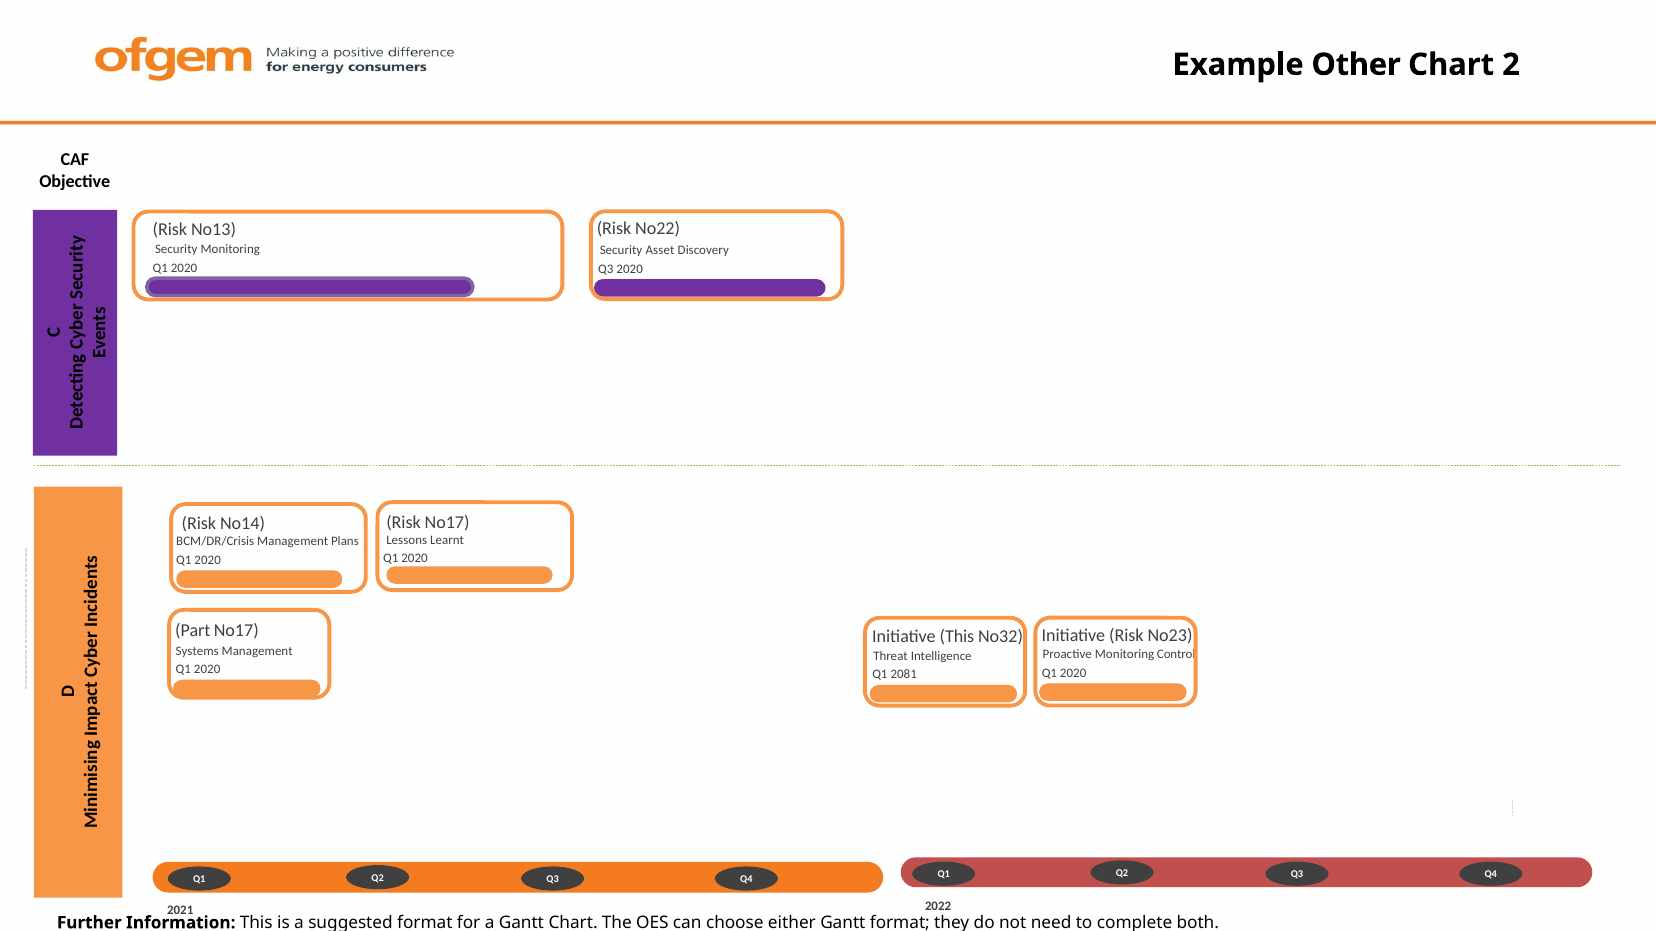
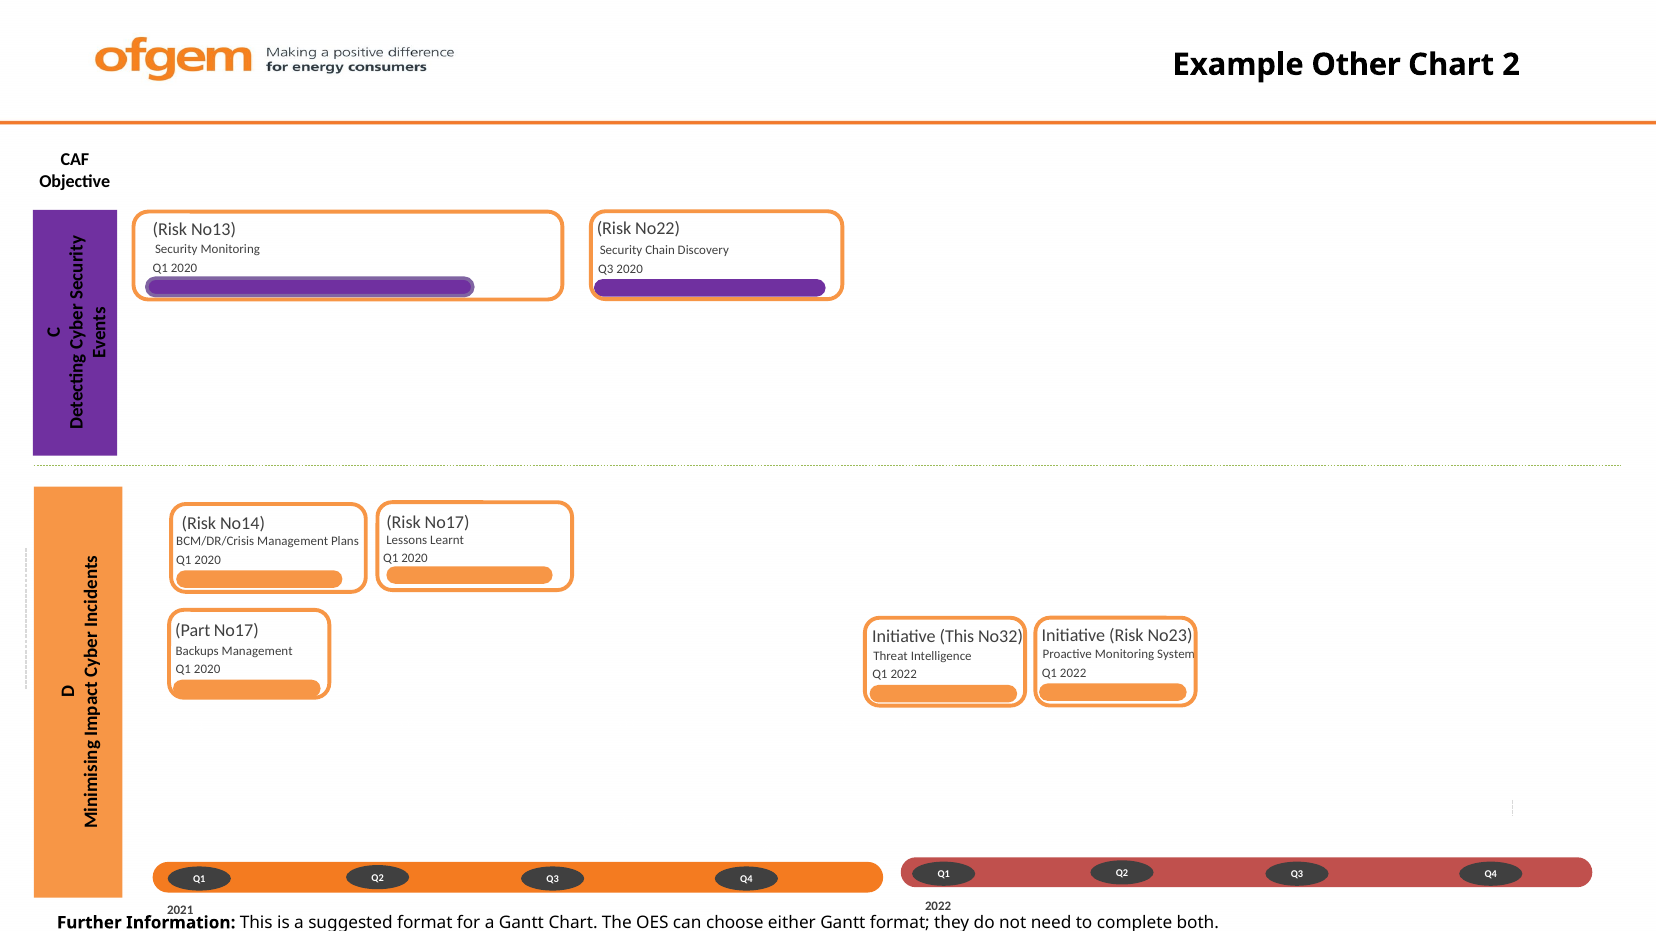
Asset: Asset -> Chain (660, 250)
Systems: Systems -> Backups (197, 651)
Control: Control -> System (1176, 655)
2020: 2020 -> 2022 (1073, 673)
2081: 2081 -> 2022 (904, 675)
